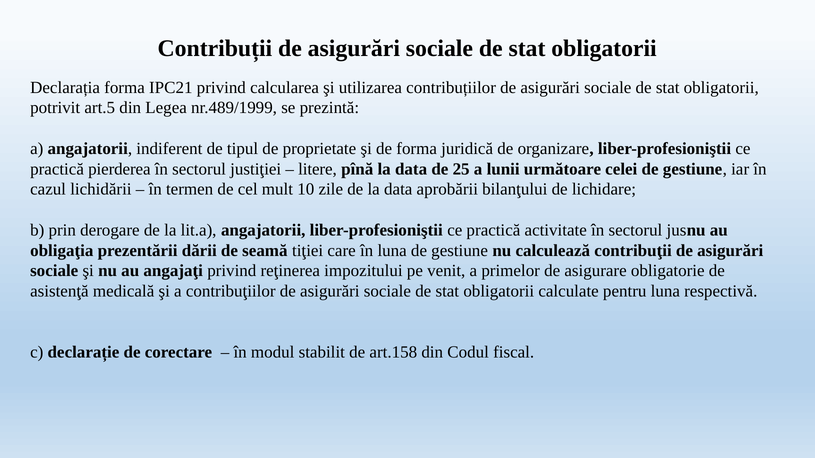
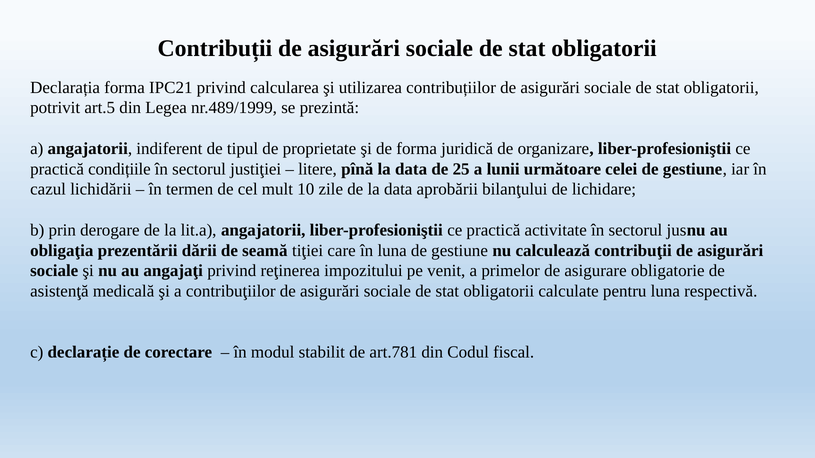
pierderea: pierderea -> condițiile (119, 169)
art.158: art.158 -> art.781 (393, 353)
